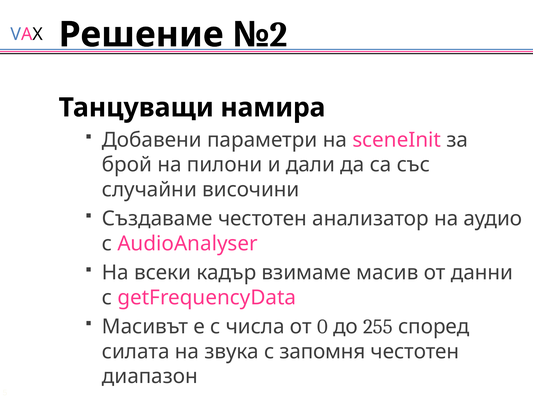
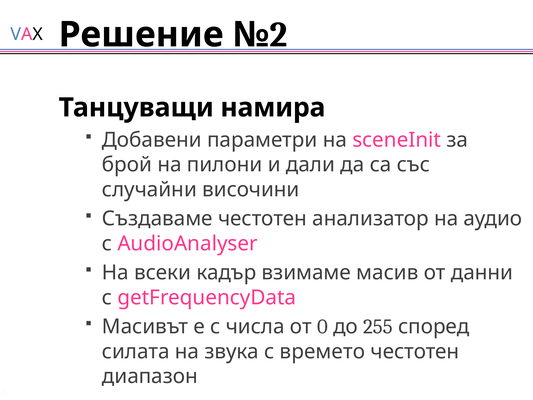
запомня: запомня -> времето (322, 351)
